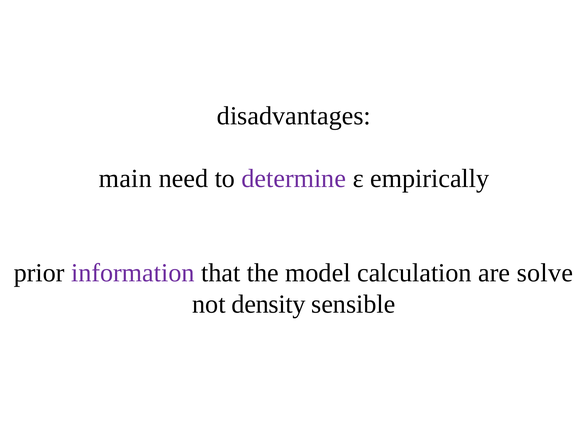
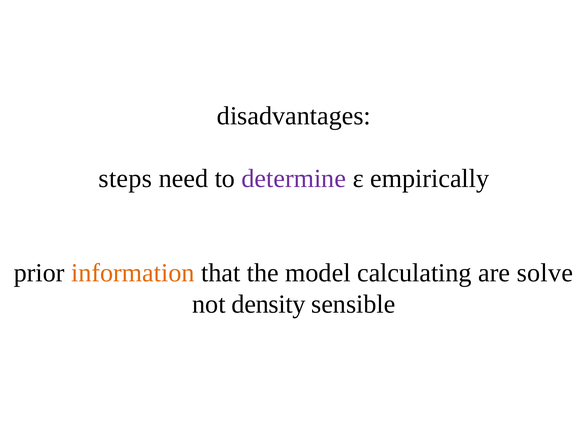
main: main -> steps (125, 179)
information colour: purple -> orange (133, 273)
calculation: calculation -> calculating (414, 273)
